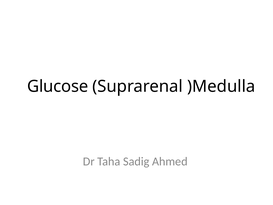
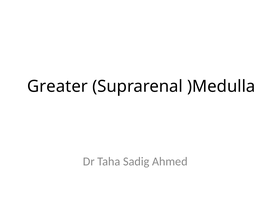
Glucose: Glucose -> Greater (58, 86)
